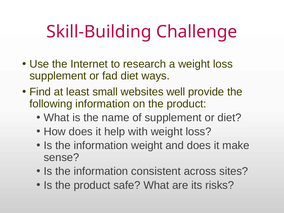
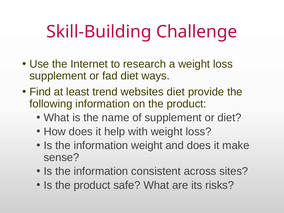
small: small -> trend (105, 92)
websites well: well -> diet (176, 92)
